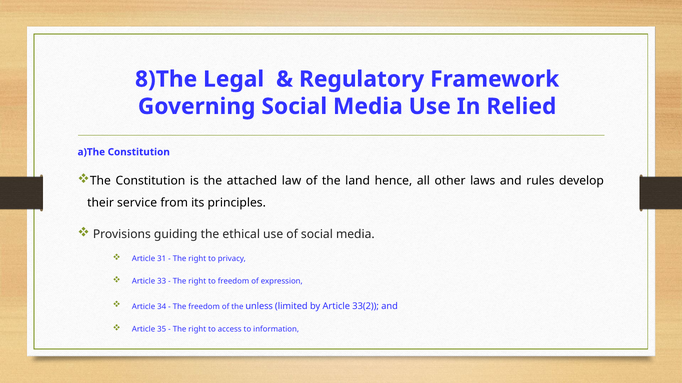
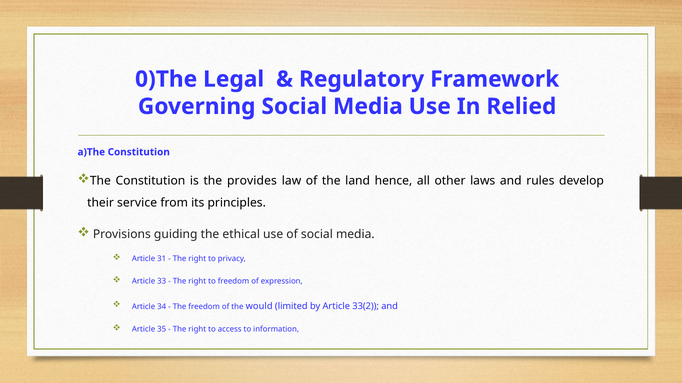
8)The: 8)The -> 0)The (166, 79)
attached: attached -> provides (252, 181)
unless: unless -> would (259, 307)
